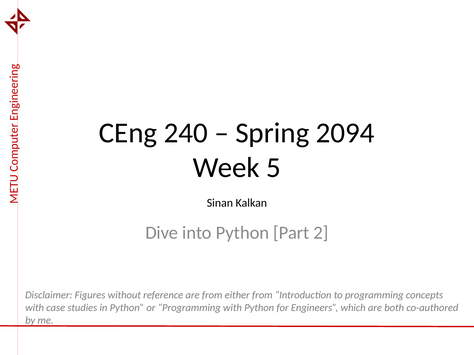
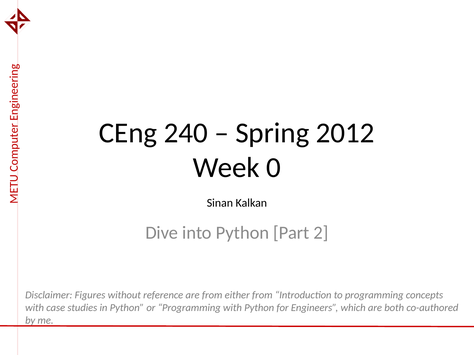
2094: 2094 -> 2012 (345, 133)
5: 5 -> 0 (274, 168)
